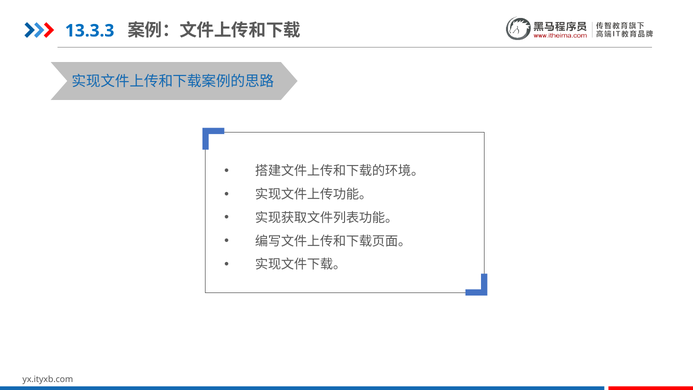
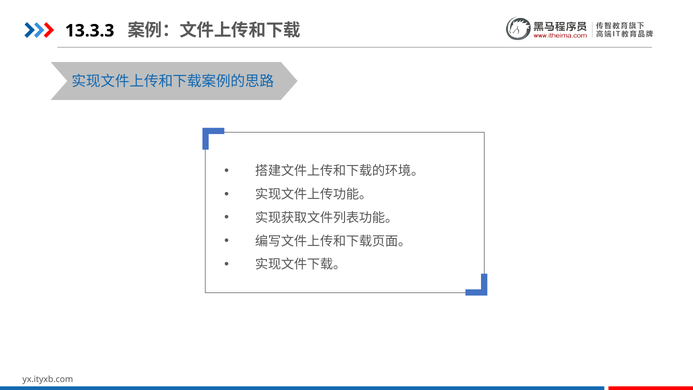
13.3.3 colour: blue -> black (90, 31)
